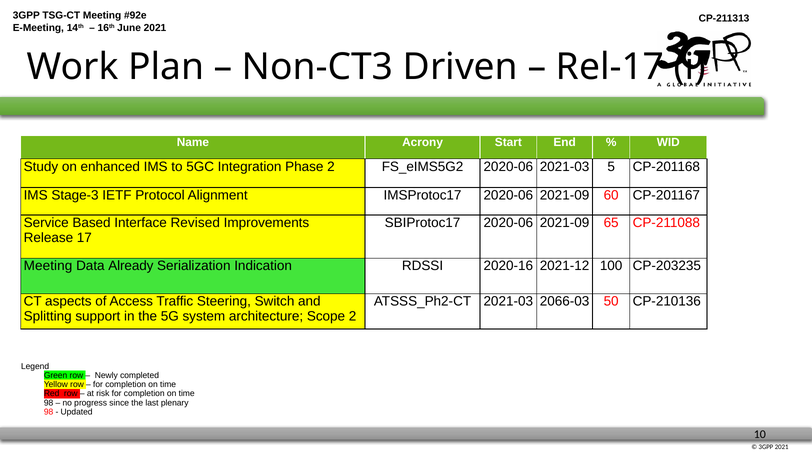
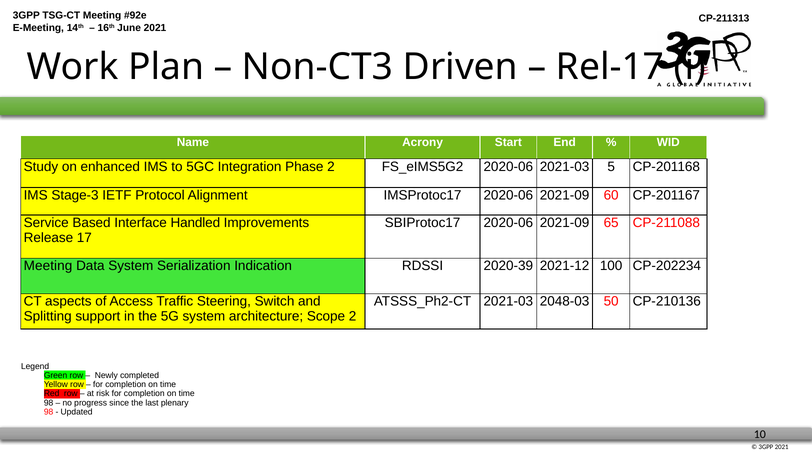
Revised: Revised -> Handled (195, 223)
Data Already: Already -> System (131, 266)
2020-16: 2020-16 -> 2020-39 (508, 266)
CP-203235: CP-203235 -> CP-202234 (667, 266)
2066-03: 2066-03 -> 2048-03 (565, 301)
